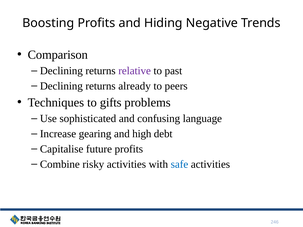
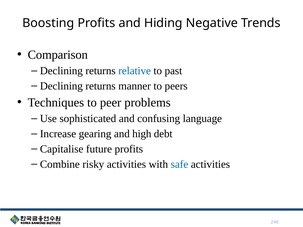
relative colour: purple -> blue (135, 71)
already: already -> manner (135, 86)
gifts: gifts -> peer (111, 103)
